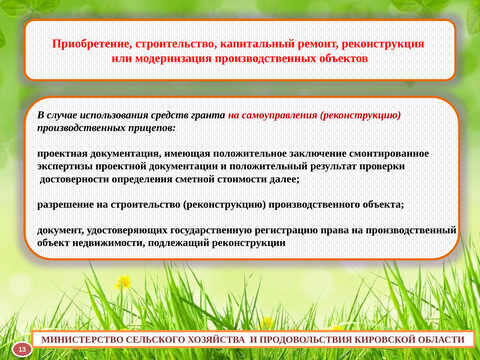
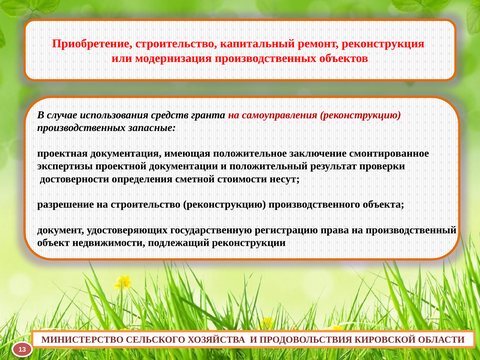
прицепов: прицепов -> запасные (152, 128)
далее: далее -> несут (285, 179)
